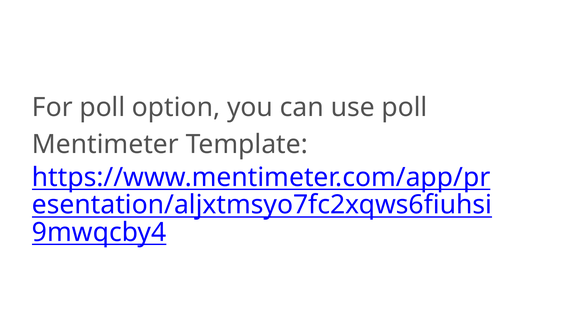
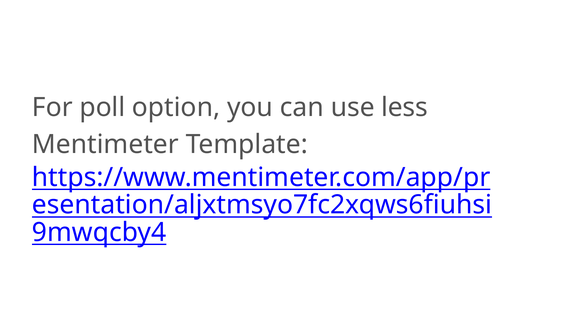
use poll: poll -> less (405, 107)
